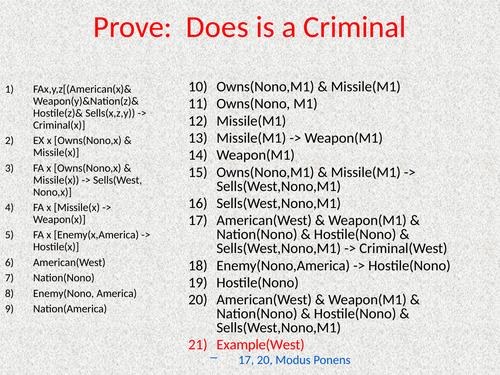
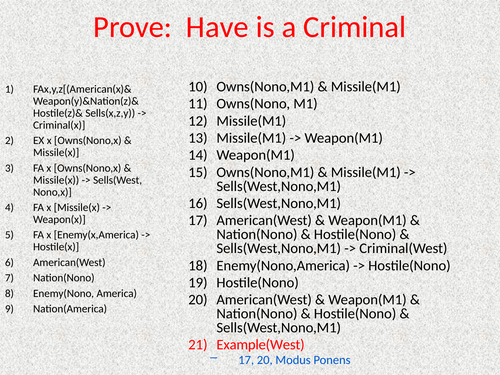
Does: Does -> Have (217, 27)
